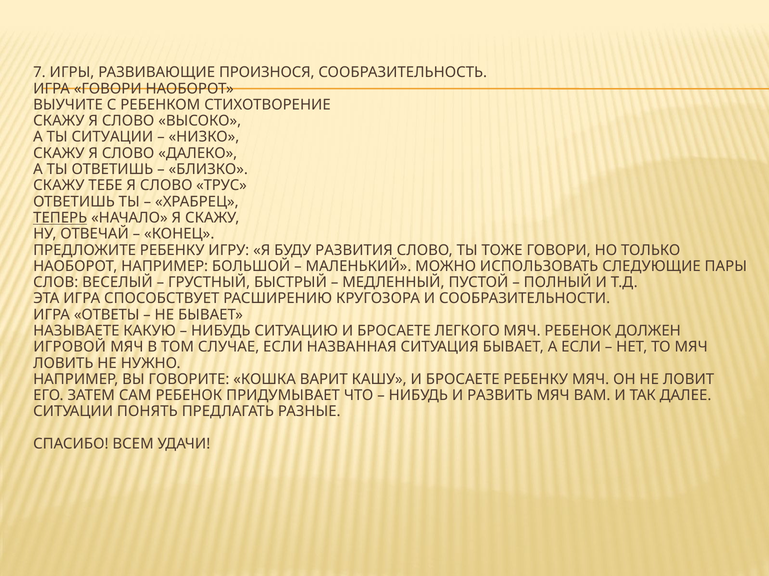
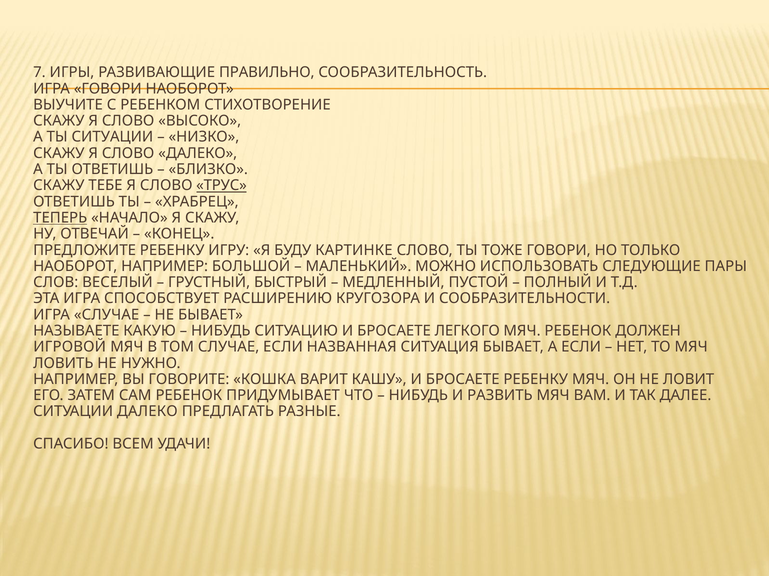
ПРОИЗНОСЯ: ПРОИЗНОСЯ -> ПРАВИЛЬНО (267, 73)
ТРУС underline: none -> present (222, 186)
РАЗВИТИЯ: РАЗВИТИЯ -> КАРТИНКЕ (354, 250)
ИГРА ОТВЕТЫ: ОТВЕТЫ -> СЛУЧАЕ (107, 315)
СИТУАЦИИ ПОНЯТЬ: ПОНЯТЬ -> ДАЛЕКО (147, 412)
